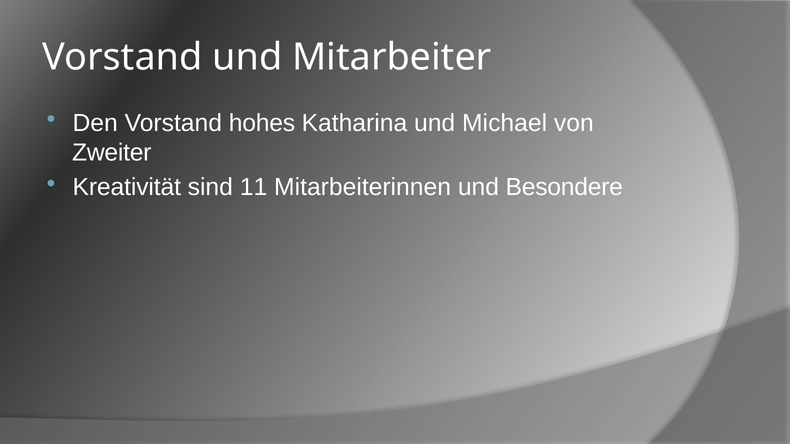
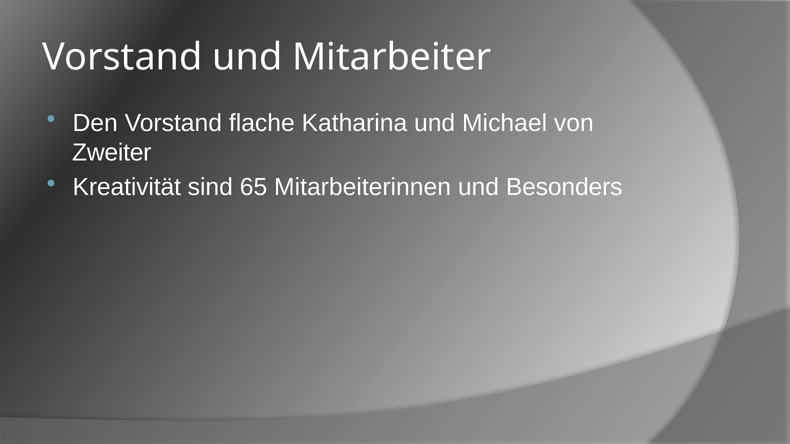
hohes: hohes -> flache (262, 123)
11: 11 -> 65 (254, 187)
Besondere: Besondere -> Besonders (564, 187)
